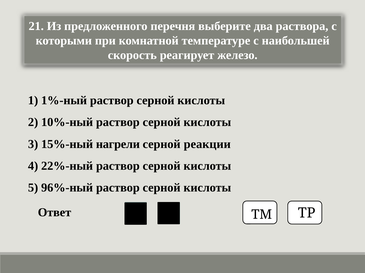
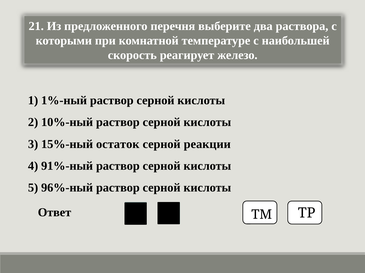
нагрели: нагрели -> остаток (118, 144)
22%-ный: 22%-ный -> 91%-ный (67, 166)
